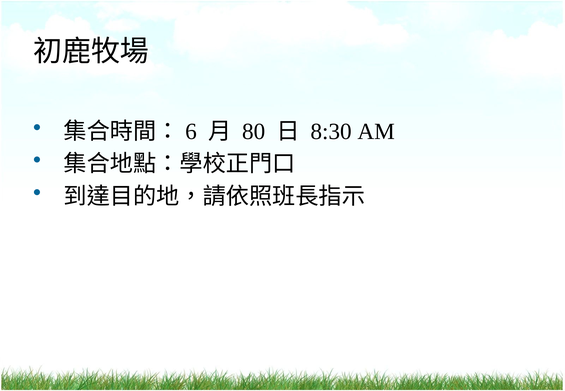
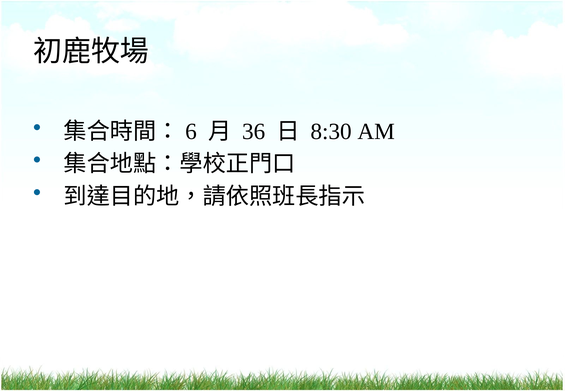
80: 80 -> 36 (254, 132)
